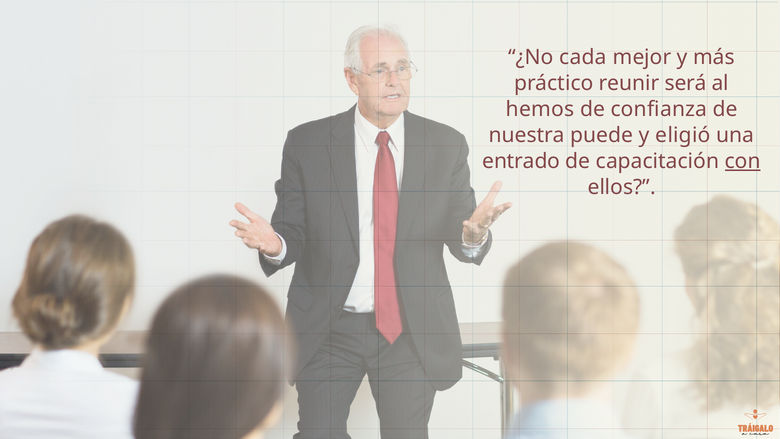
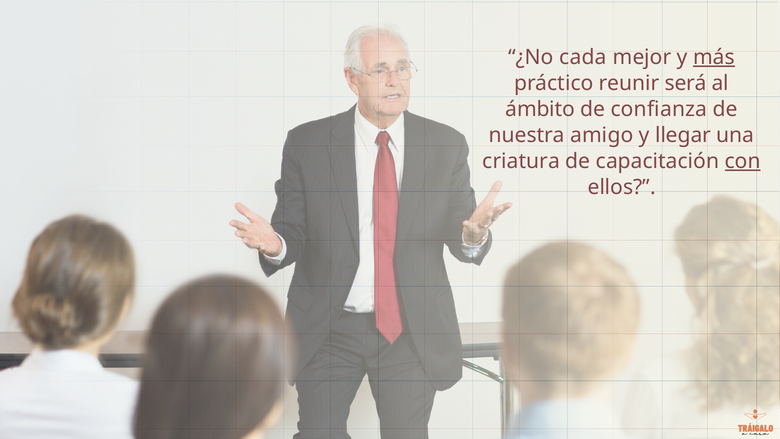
más underline: none -> present (714, 57)
hemos: hemos -> ámbito (540, 109)
puede: puede -> amigo (602, 135)
eligió: eligió -> llegar (683, 135)
entrado: entrado -> criatura (521, 161)
